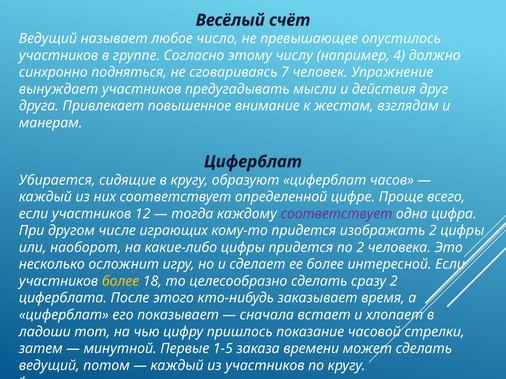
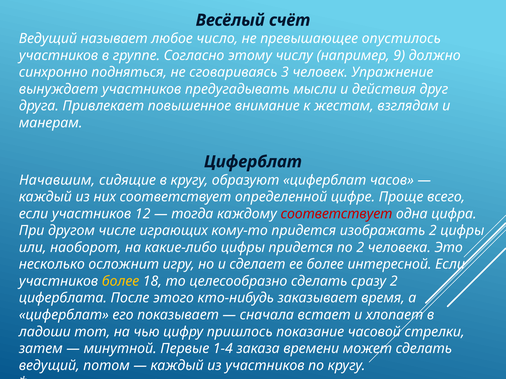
4: 4 -> 9 (399, 55)
7: 7 -> 3 (285, 72)
Убирается: Убирается -> Начавшим (57, 180)
соответствует colour: purple -> red (337, 214)
1-5: 1-5 -> 1-4 (223, 349)
